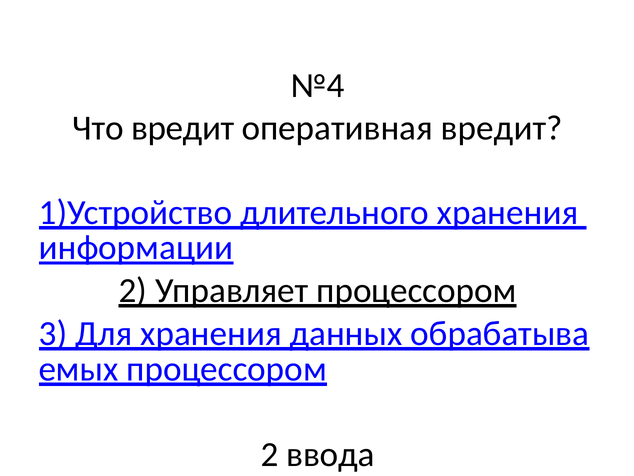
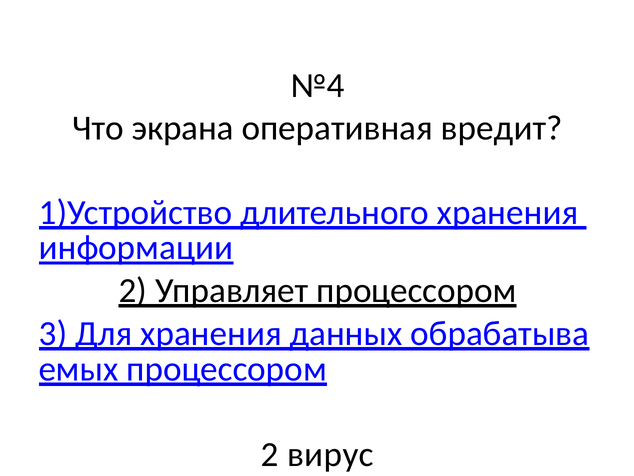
Что вредит: вредит -> экрана (183, 128)
ввода: ввода -> вирус (330, 454)
